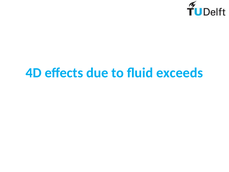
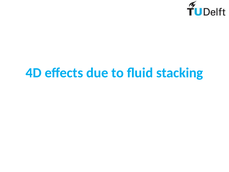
exceeds: exceeds -> stacking (180, 73)
